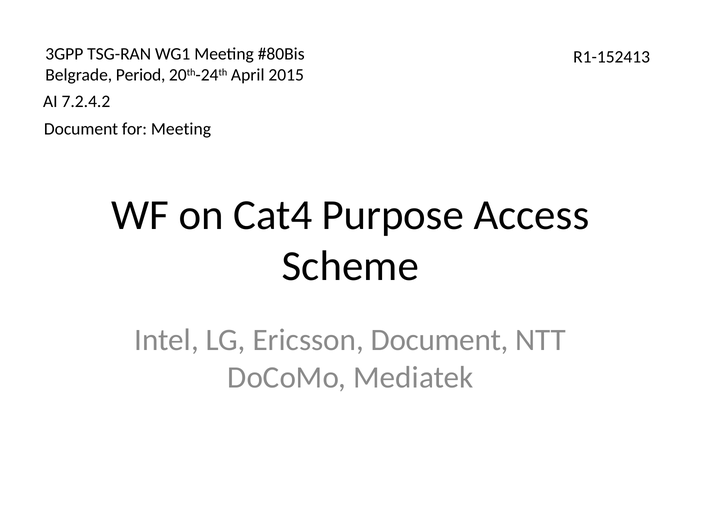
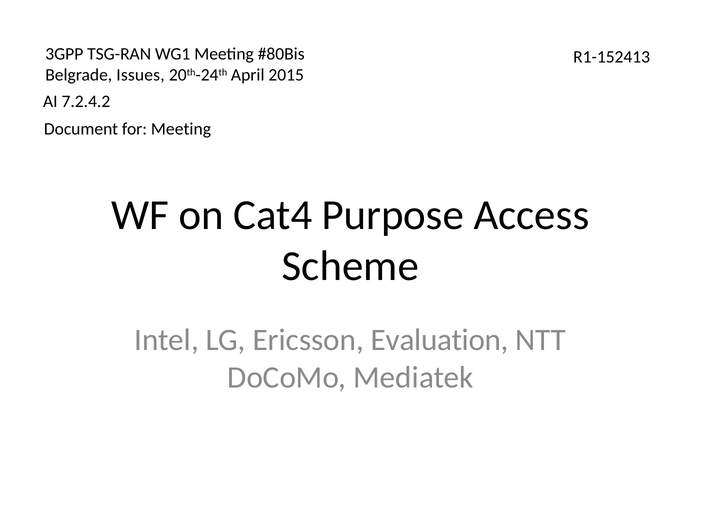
Period: Period -> Issues (140, 75)
Ericsson Document: Document -> Evaluation (440, 341)
